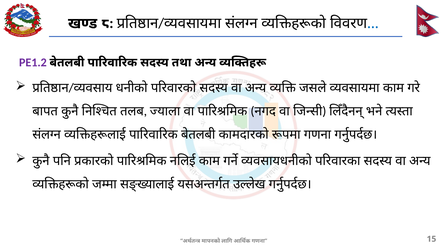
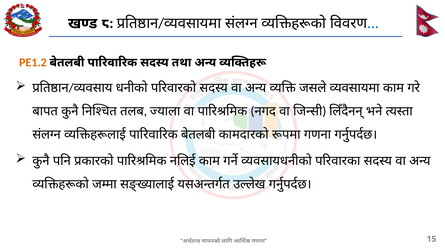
PE1.2 colour: purple -> orange (33, 62)
